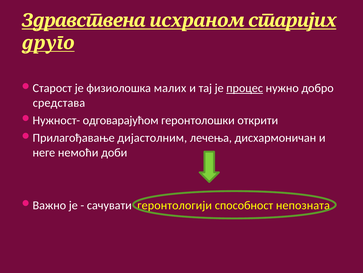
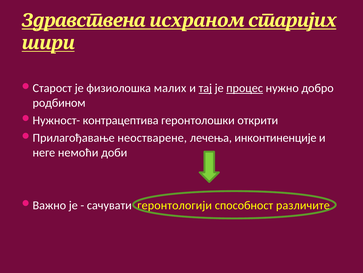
друго: друго -> шири (48, 43)
тај underline: none -> present (205, 88)
средстава: средстава -> родбином (59, 102)
одговарајућом: одговарајућом -> контрацептива (121, 120)
дијастолним: дијастолним -> неостварене (152, 138)
дисхармоничан: дисхармоничан -> инконтиненције (275, 138)
непозната: непозната -> различите (303, 205)
